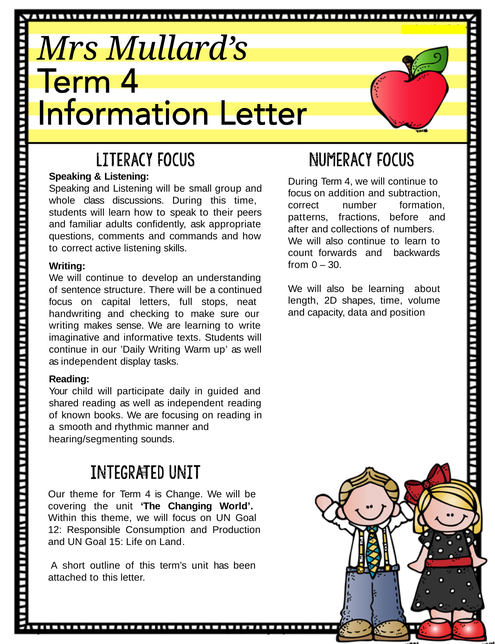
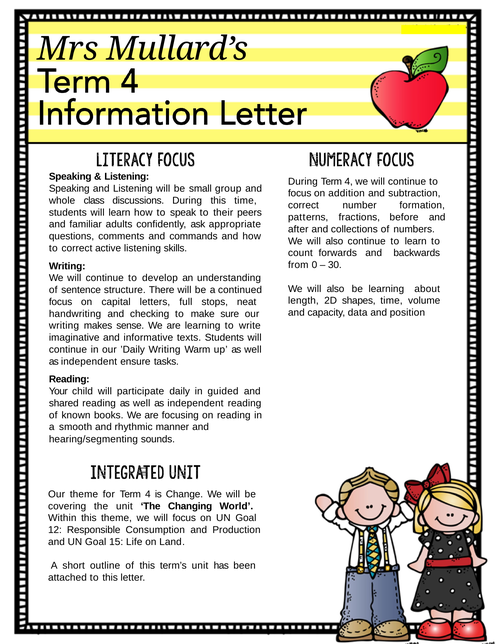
display: display -> ensure (135, 361)
